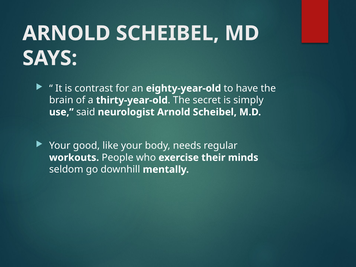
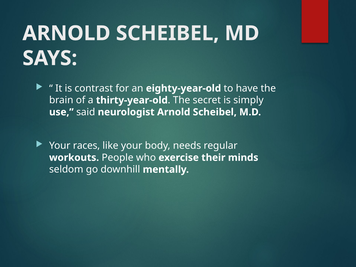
good: good -> races (86, 146)
